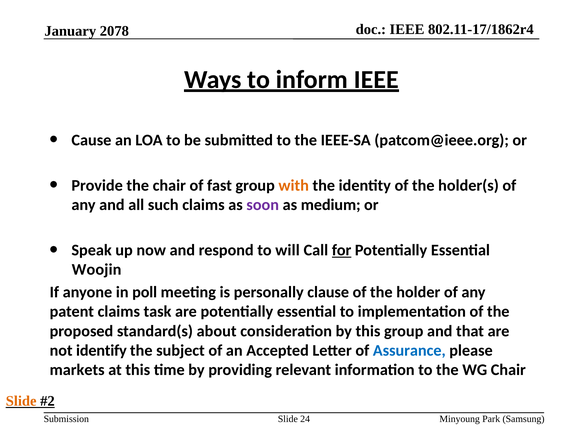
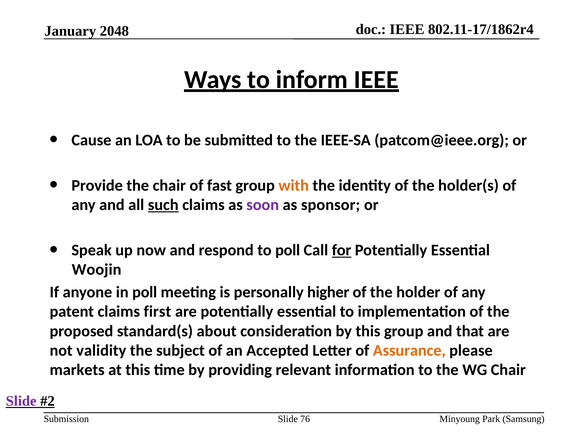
2078: 2078 -> 2048 (114, 31)
such underline: none -> present (163, 205)
medium: medium -> sponsor (331, 205)
to will: will -> poll (288, 250)
clause: clause -> higher (328, 292)
task: task -> first (157, 312)
identify: identify -> validity (101, 351)
Assurance colour: blue -> orange (409, 351)
Slide colour: orange -> purple (21, 401)
24: 24 -> 76 (305, 419)
